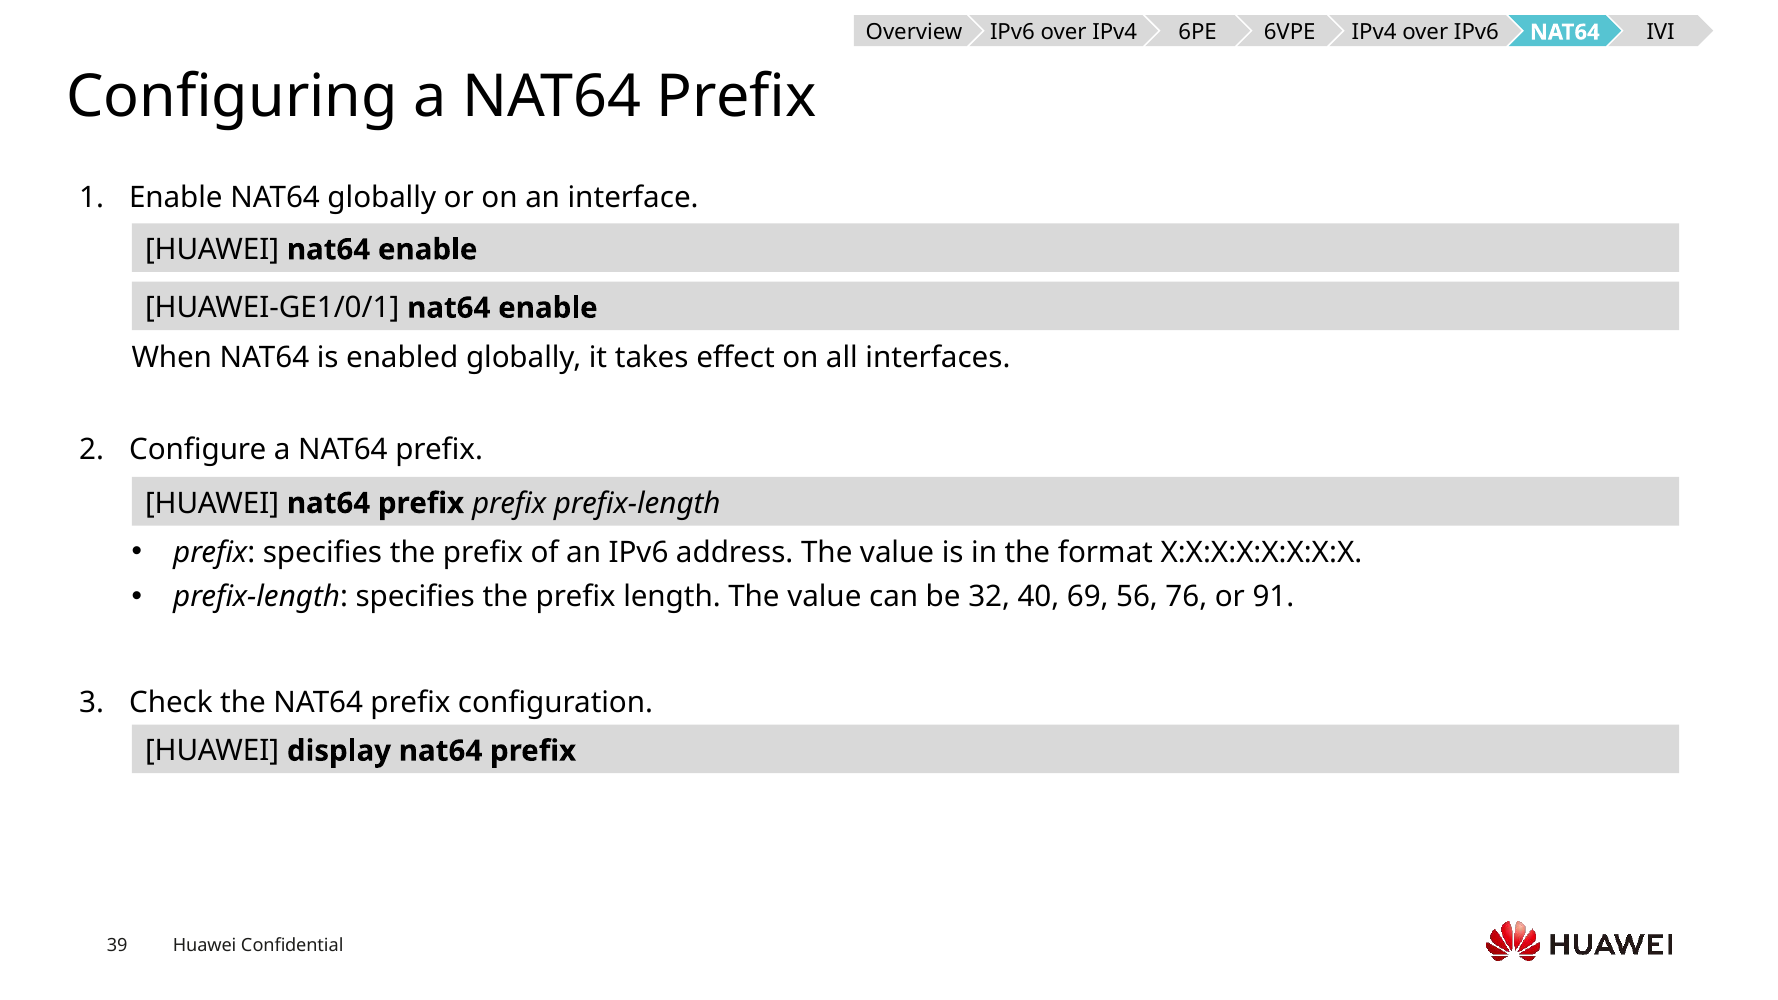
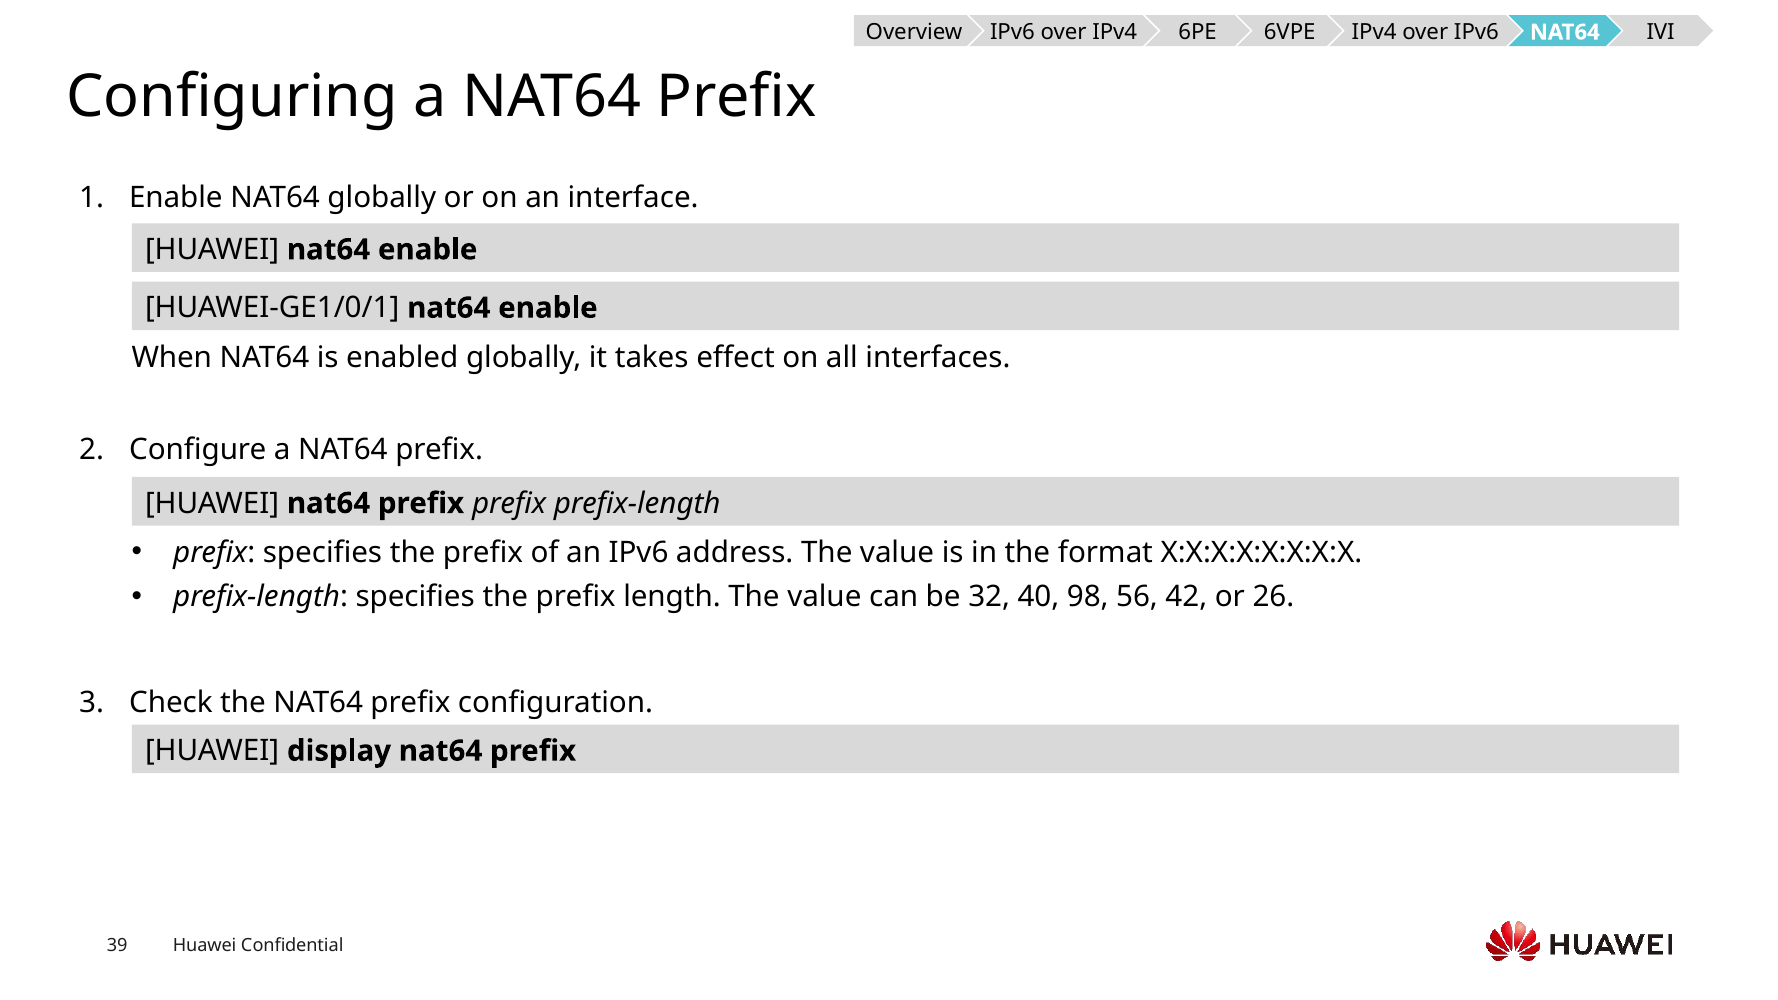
69: 69 -> 98 (1088, 597)
76: 76 -> 42 (1186, 597)
91: 91 -> 26 (1273, 597)
